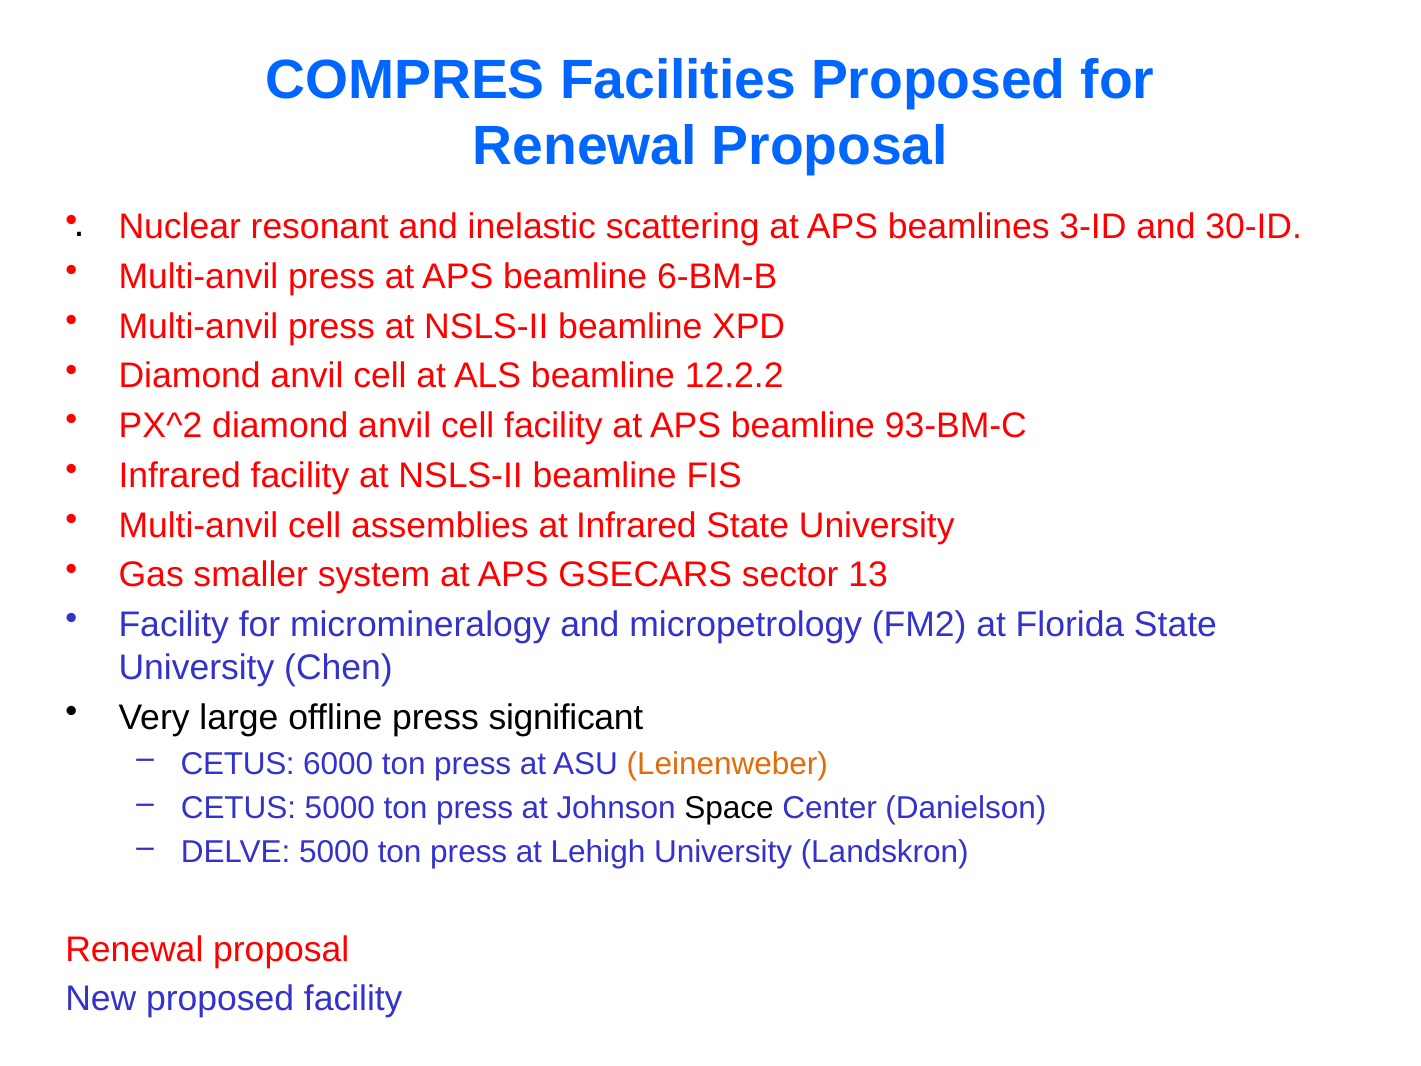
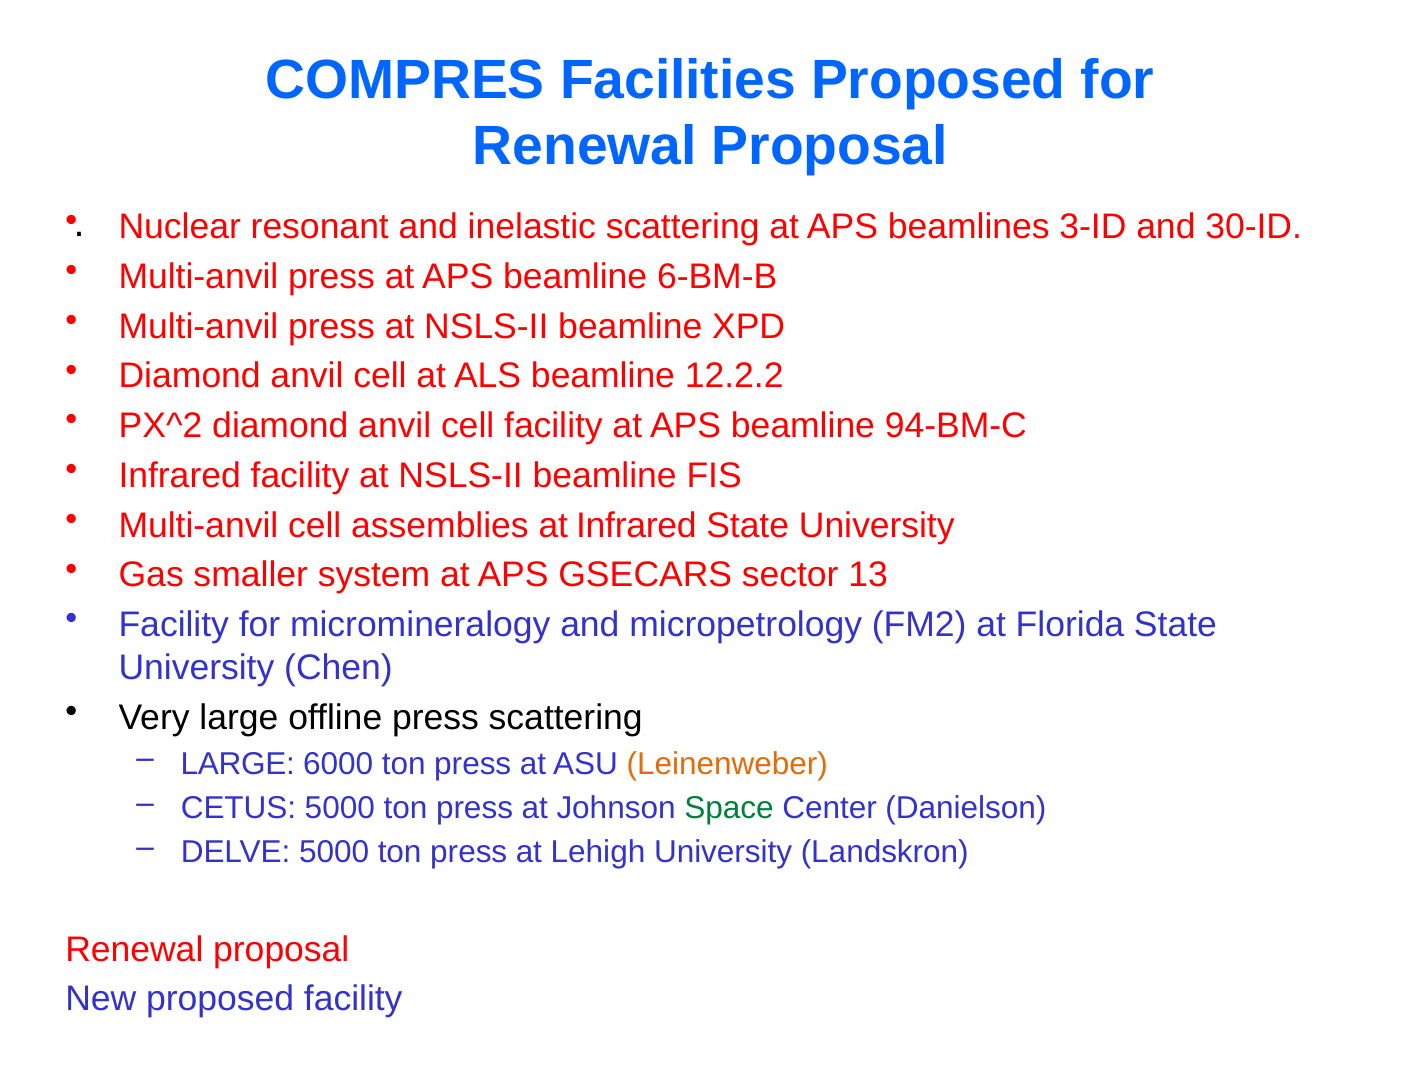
93-BM-C: 93-BM-C -> 94-BM-C (956, 426)
press significant: significant -> scattering (566, 717)
CETUS: CETUS -> LARGE (238, 763)
Space colour: black -> green (729, 808)
